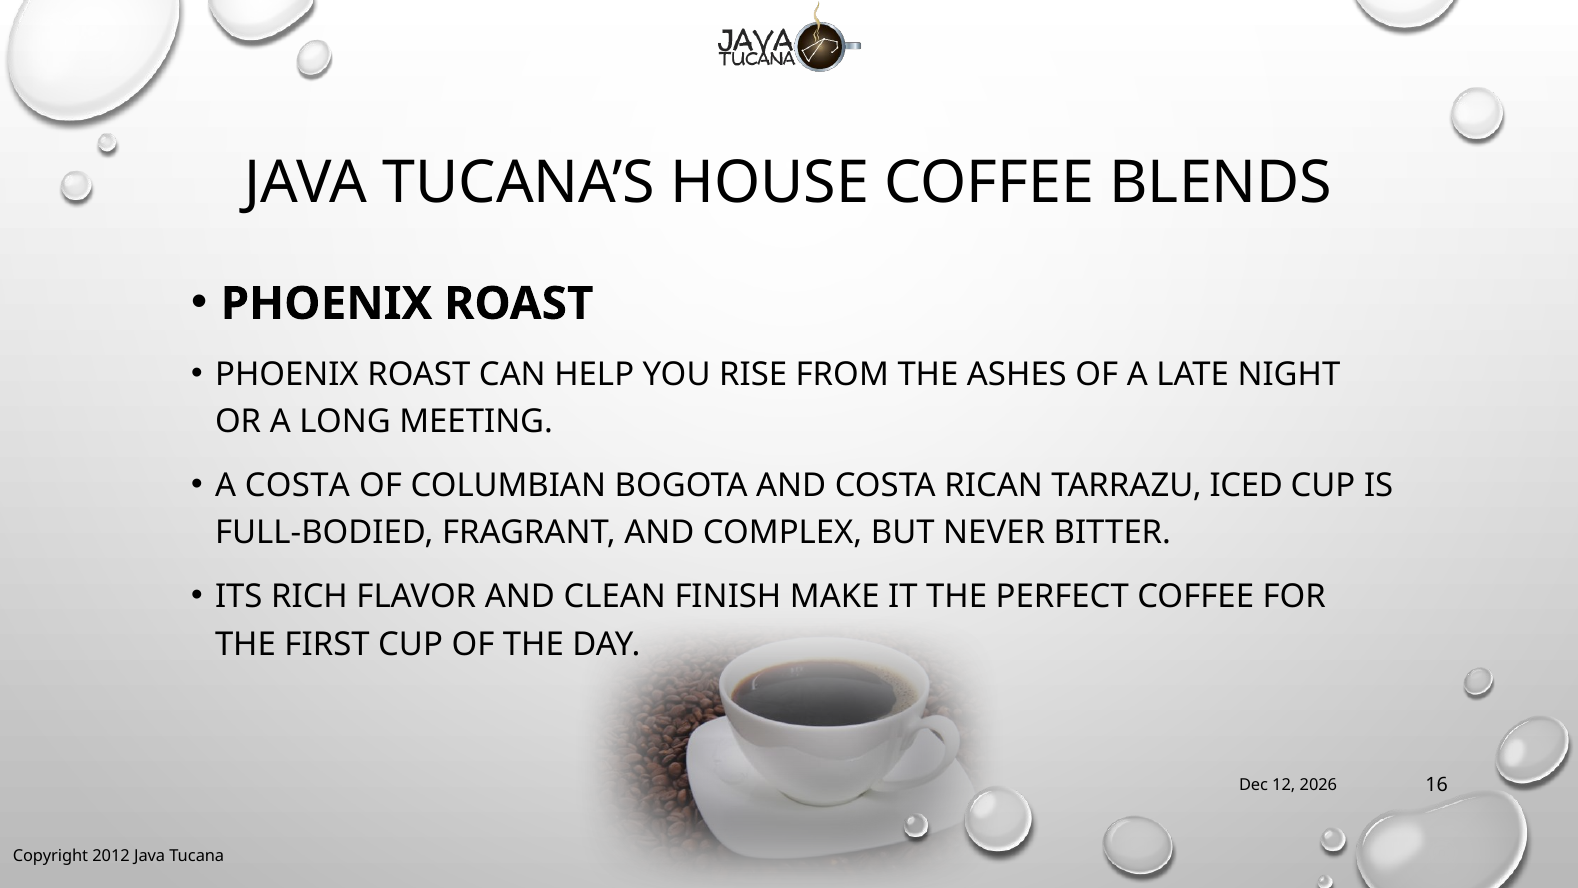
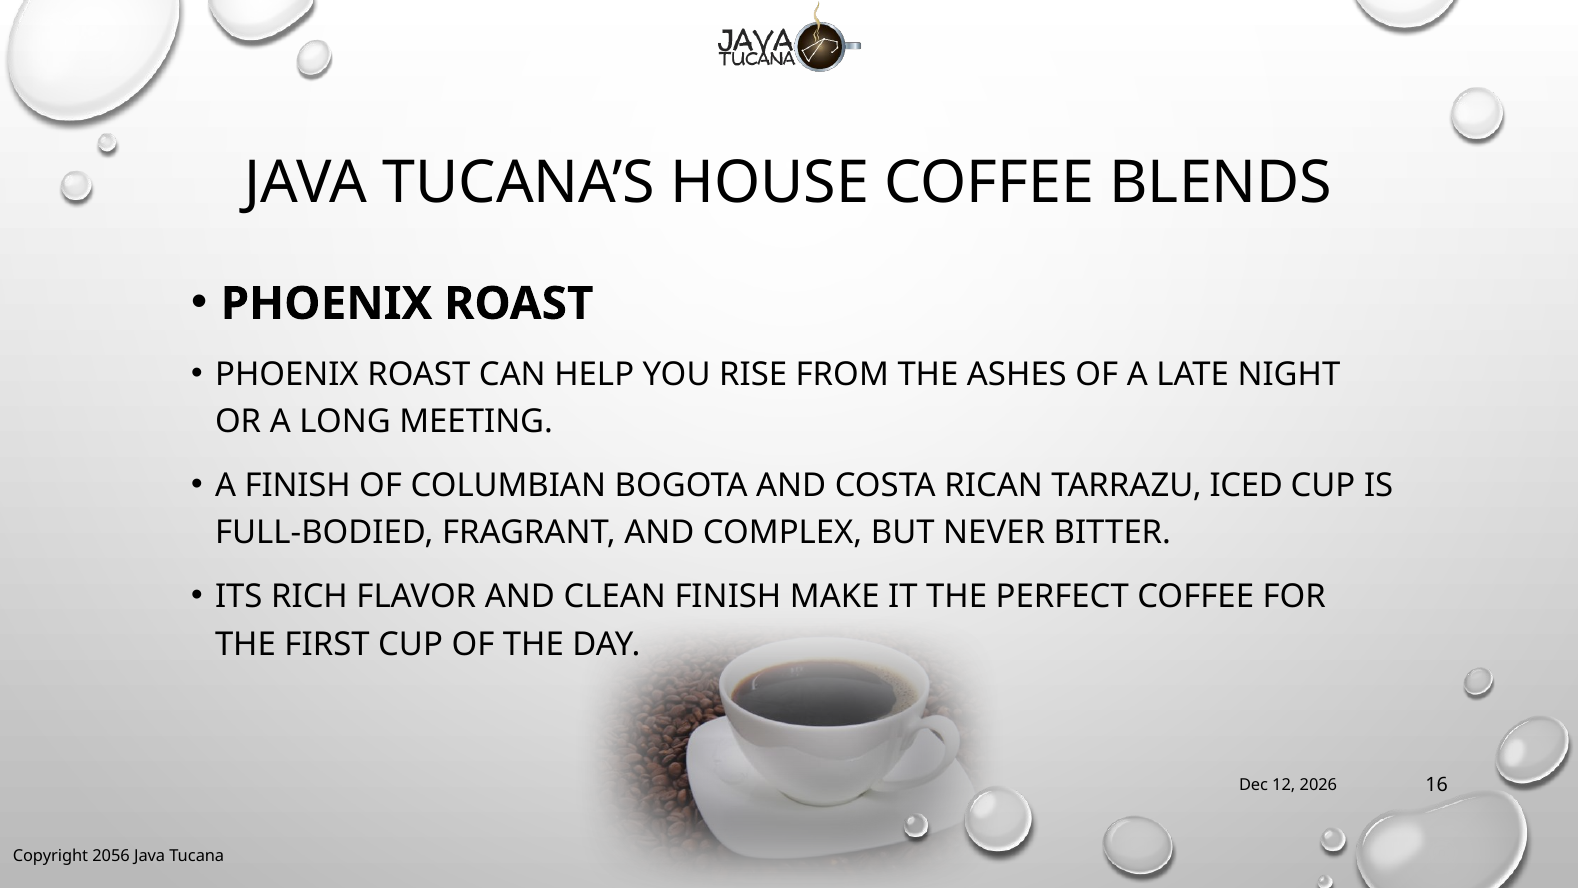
A COSTA: COSTA -> FINISH (298, 486)
2012: 2012 -> 2056 (111, 856)
